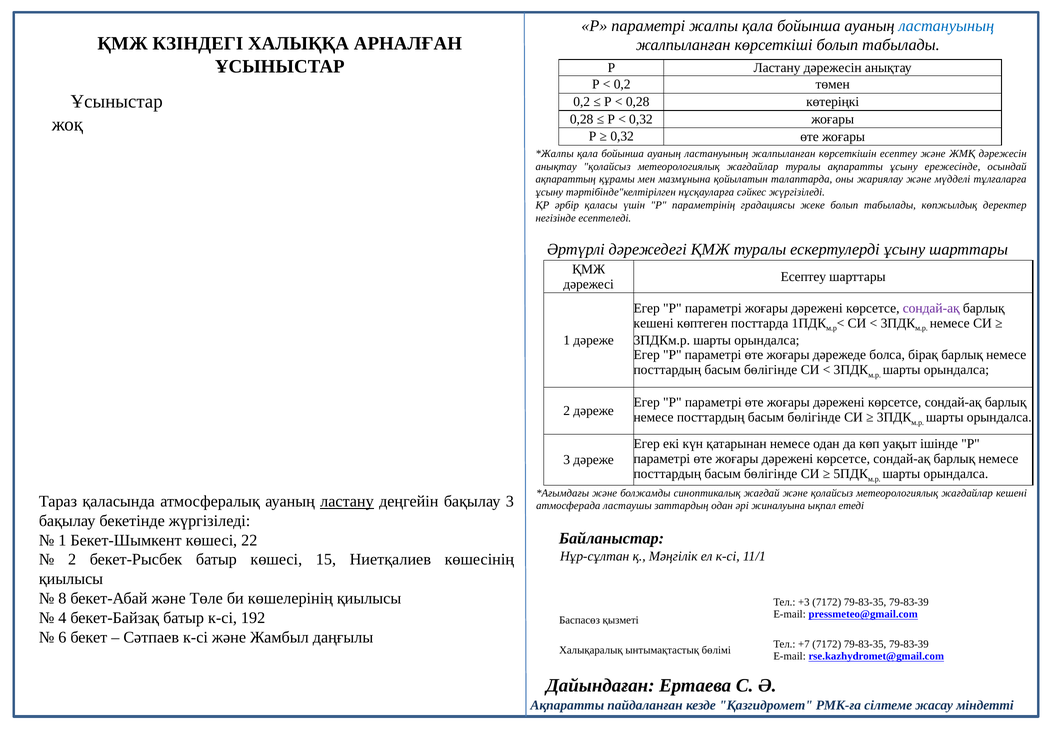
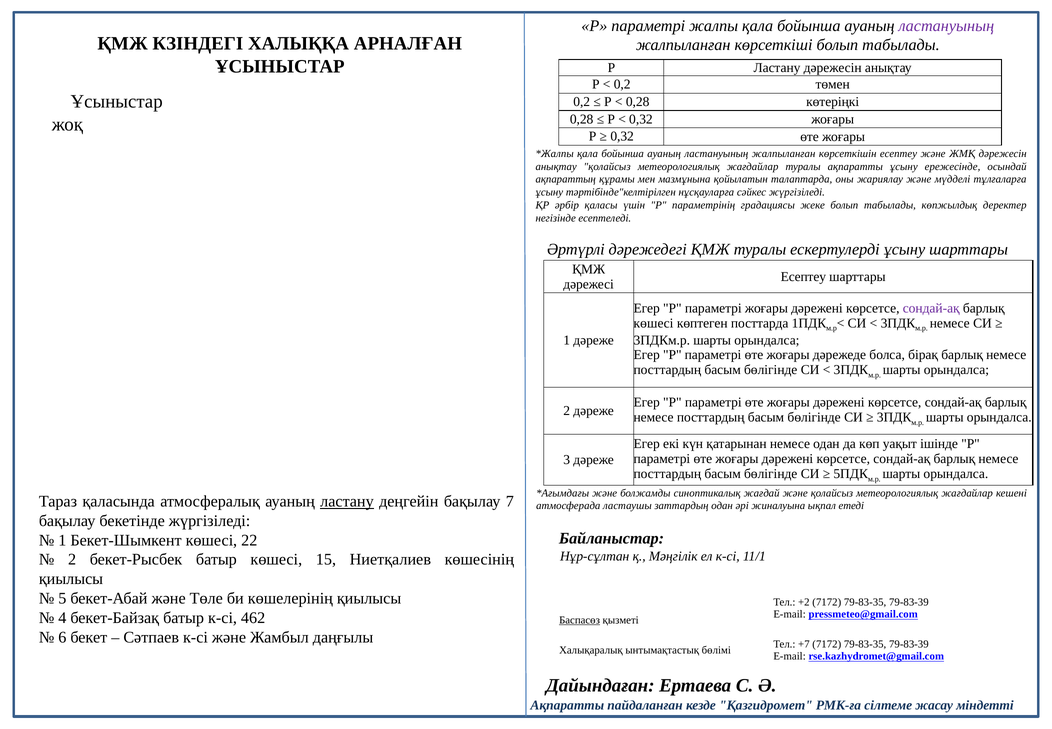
ластануының colour: blue -> purple (946, 26)
кешені: кешені -> көшесі (654, 323)
бақылау 3: 3 -> 7 (510, 501)
8: 8 -> 5 (62, 598)
+3: +3 -> +2 (804, 602)
192: 192 -> 462 (253, 617)
Баспасөз underline: none -> present (580, 620)
